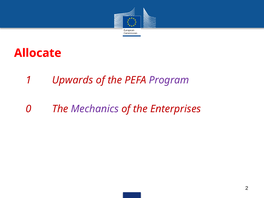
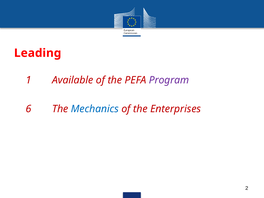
Allocate: Allocate -> Leading (38, 53)
Upwards: Upwards -> Available (73, 80)
0: 0 -> 6 (29, 109)
Mechanics colour: purple -> blue (95, 109)
